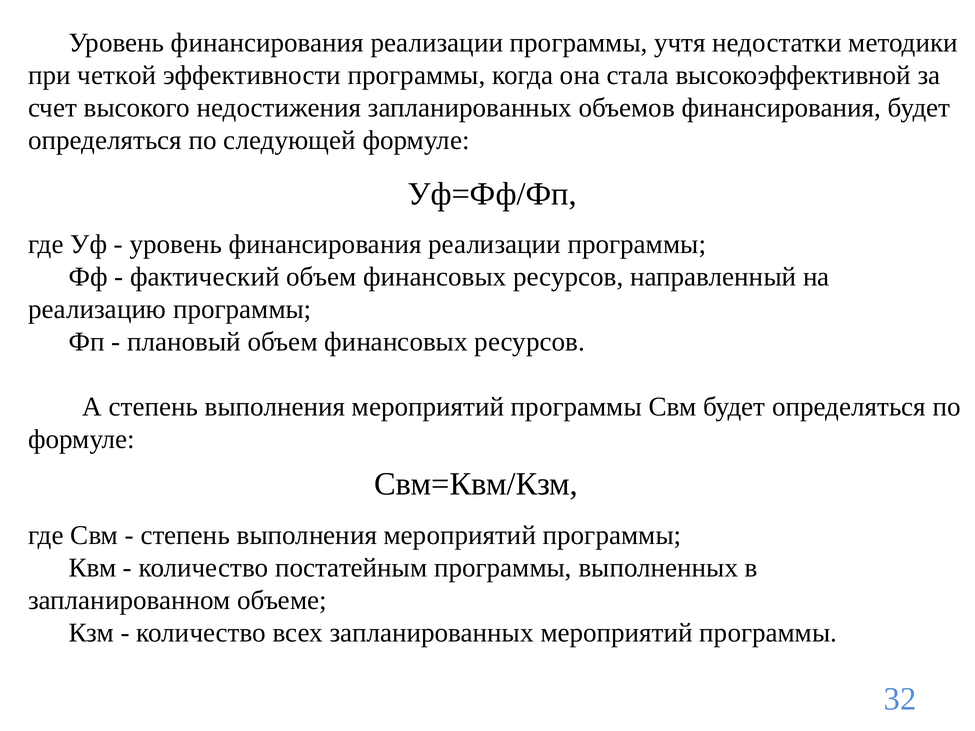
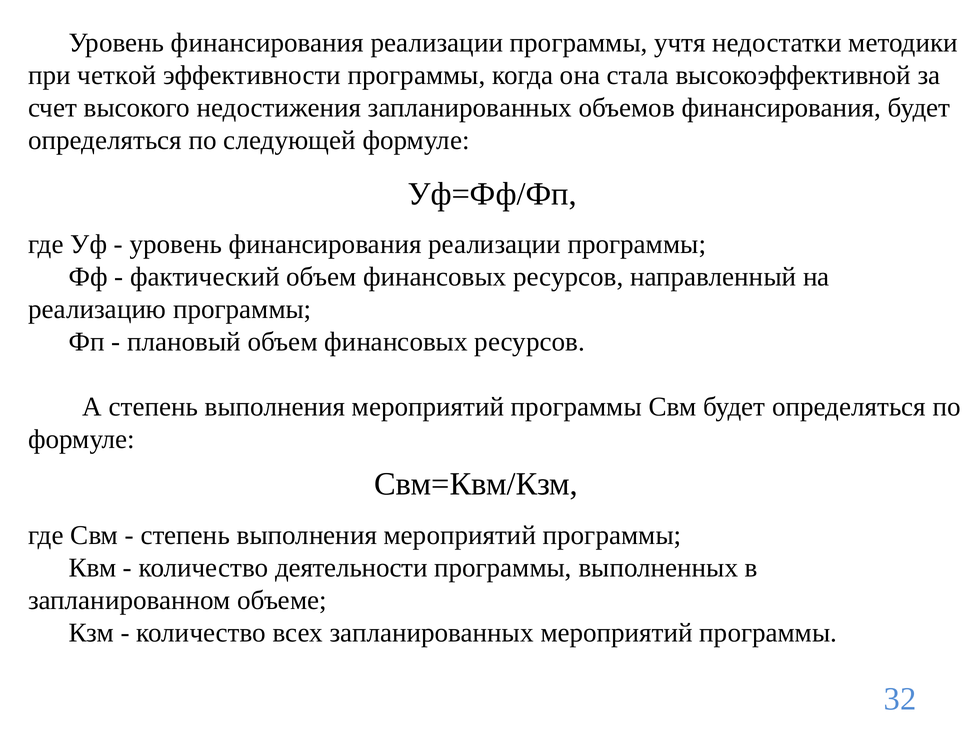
постатейным: постатейным -> деятельности (351, 568)
